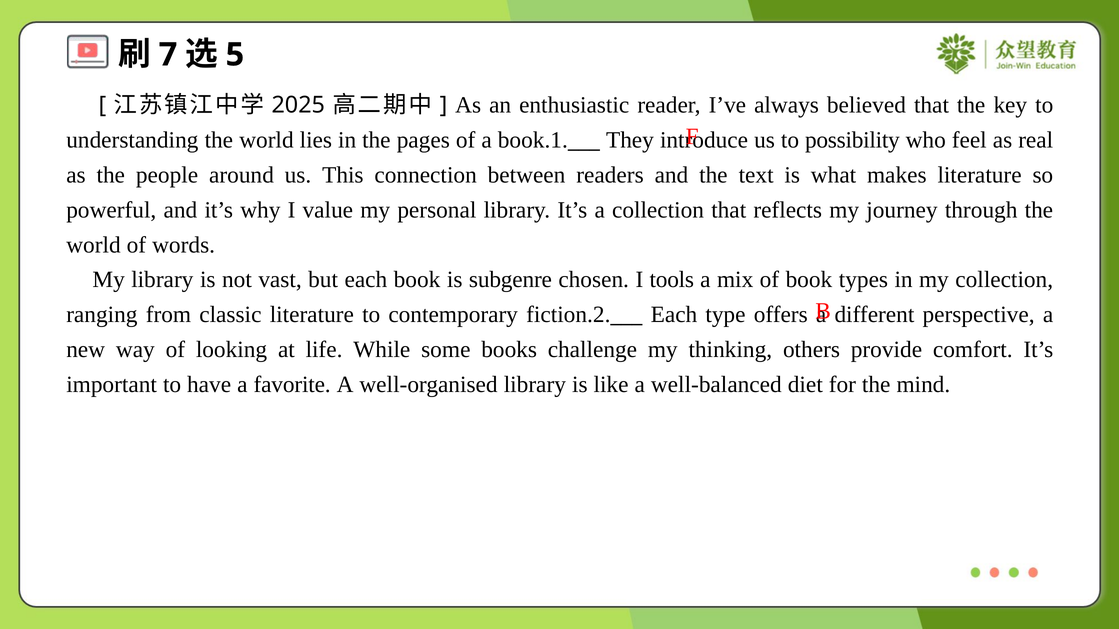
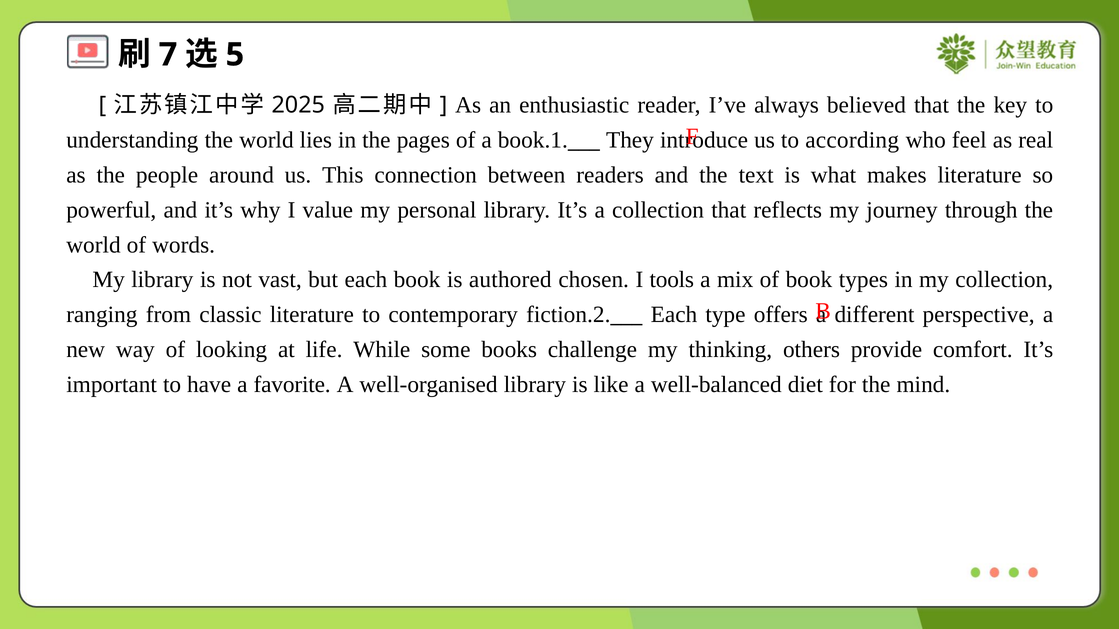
possibility: possibility -> according (852, 140)
subgenre: subgenre -> authored (510, 280)
